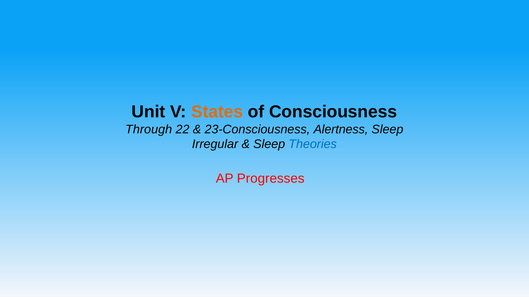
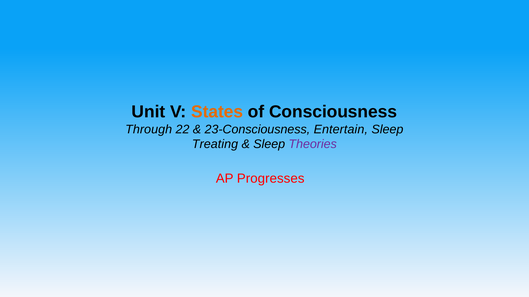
Alertness: Alertness -> Entertain (341, 130)
Irregular: Irregular -> Treating (215, 144)
Theories colour: blue -> purple (313, 144)
